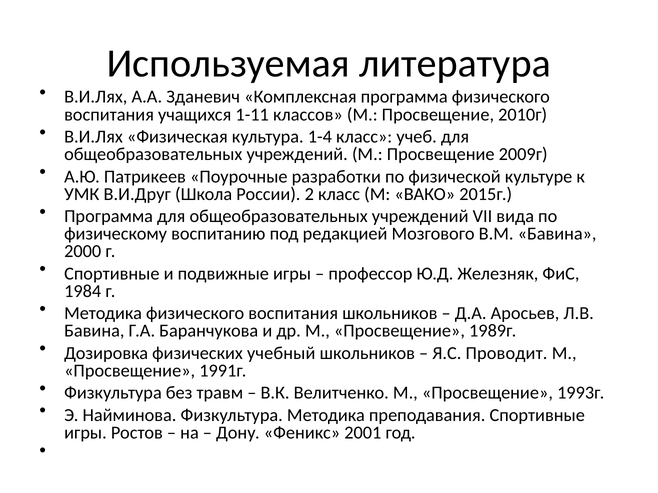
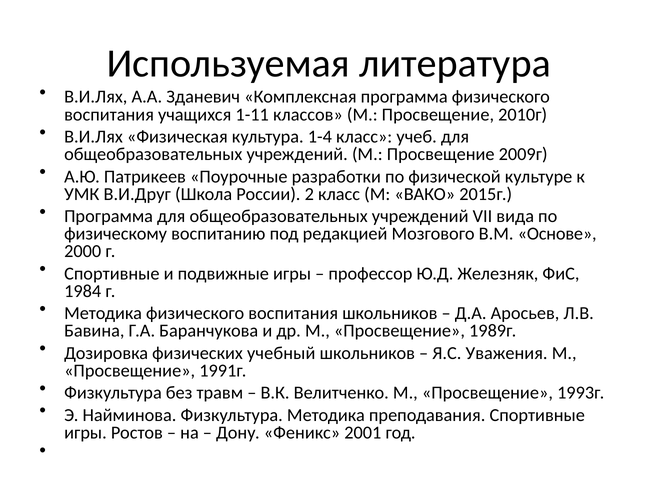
В.М Бавина: Бавина -> Основе (557, 234)
Проводит: Проводит -> Уважения (507, 353)
